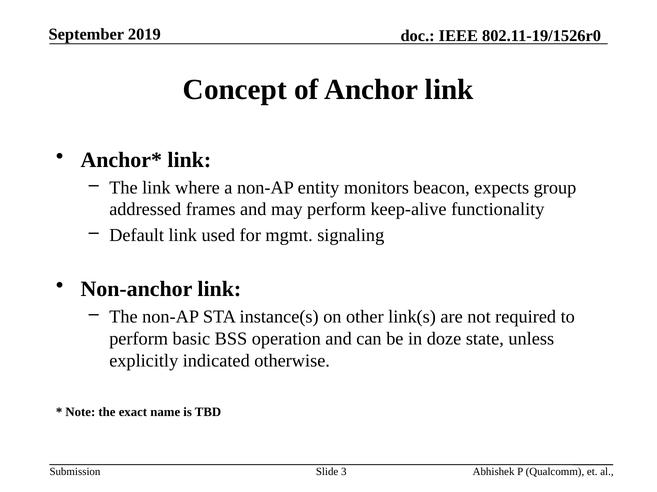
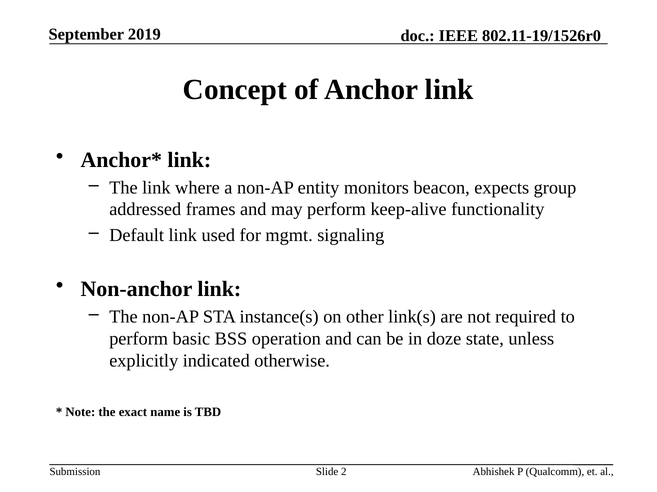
3: 3 -> 2 (344, 473)
